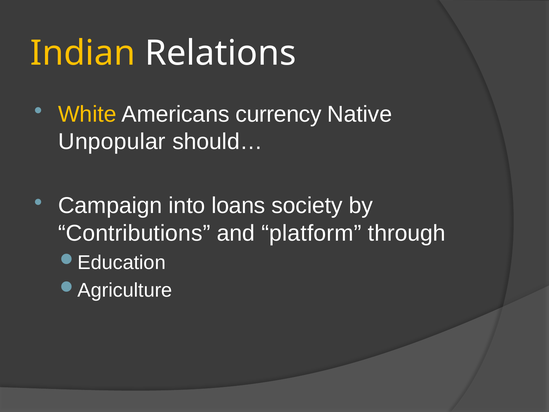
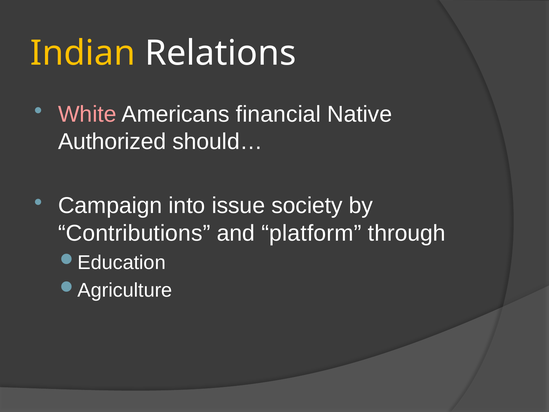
White colour: yellow -> pink (87, 114)
currency: currency -> financial (278, 114)
Unpopular: Unpopular -> Authorized (112, 142)
loans: loans -> issue (238, 206)
